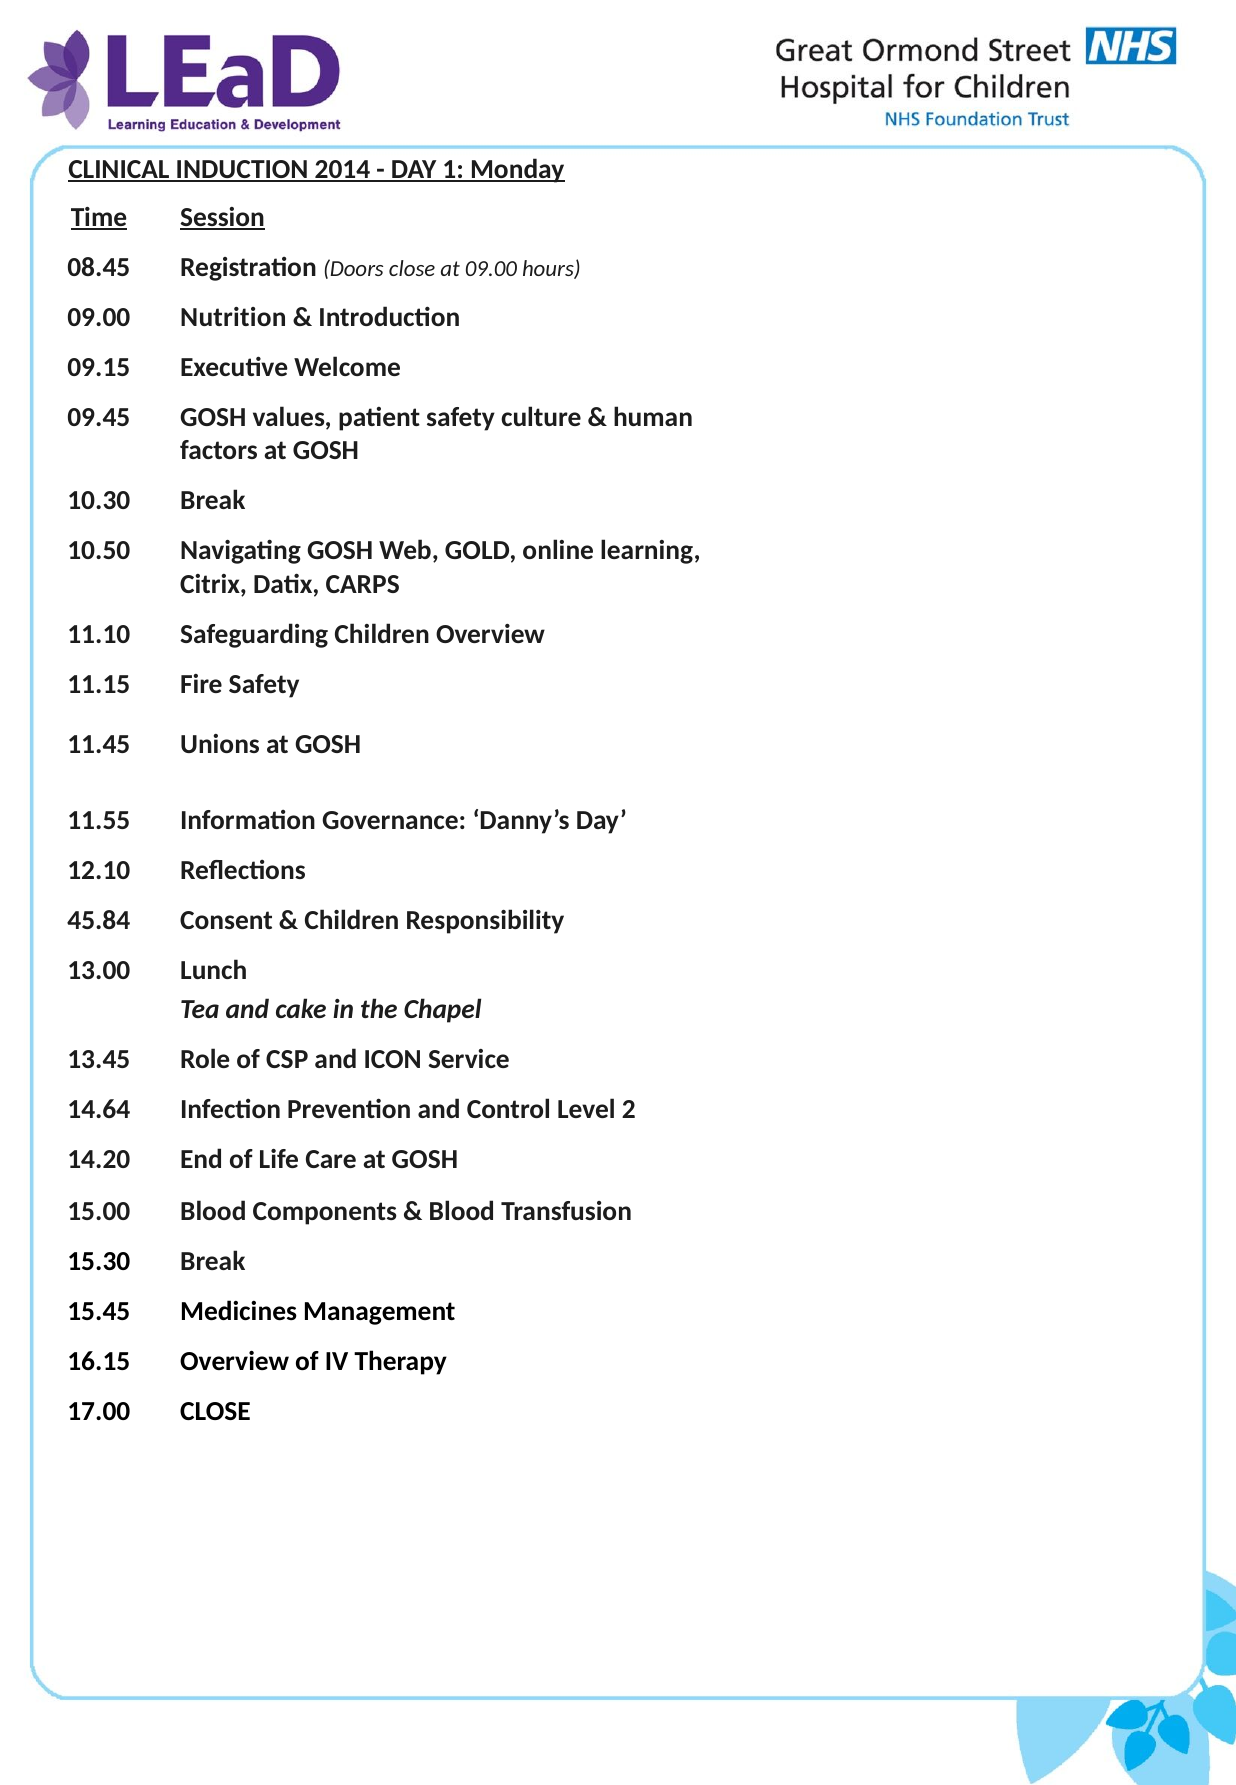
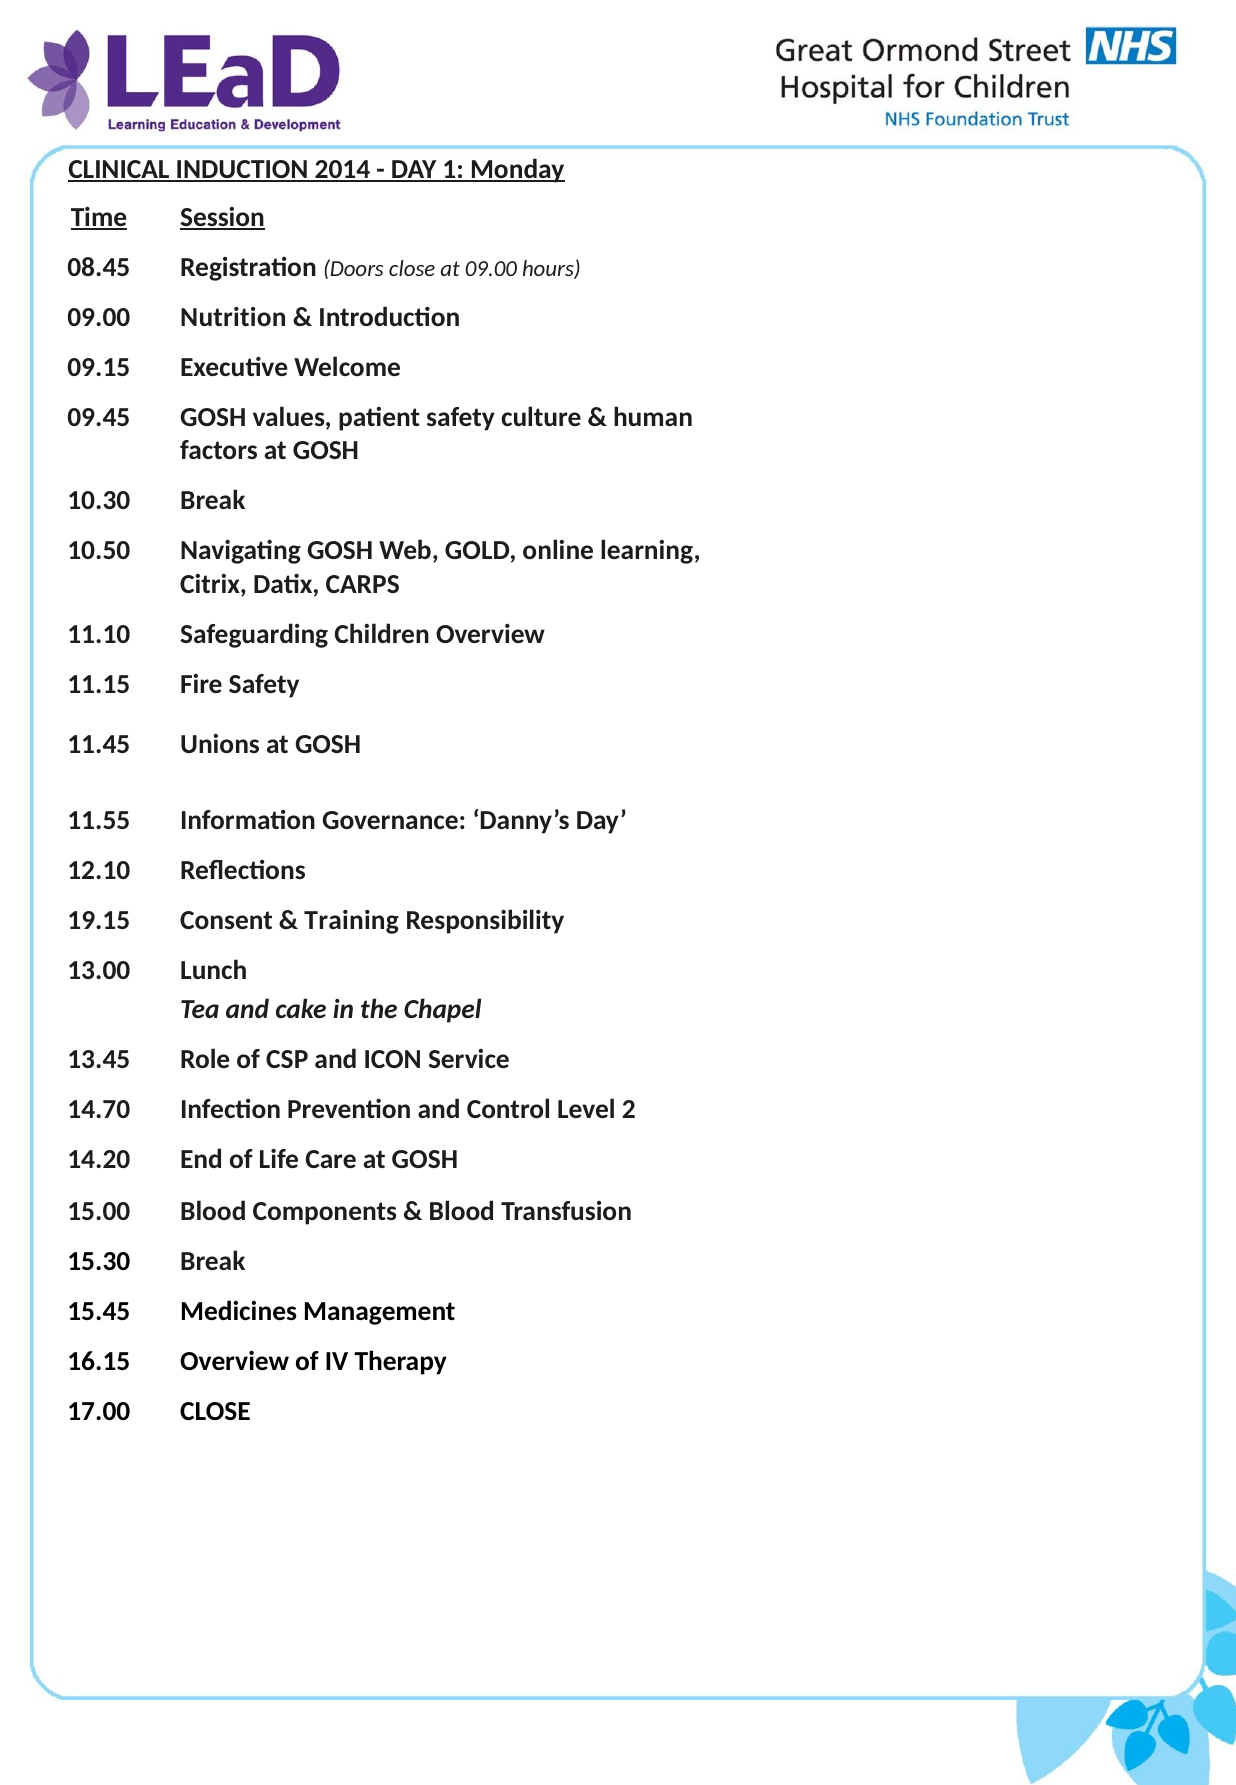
45.84: 45.84 -> 19.15 (99, 921)
Children: Children -> Training (352, 921)
14.64: 14.64 -> 14.70 (99, 1110)
